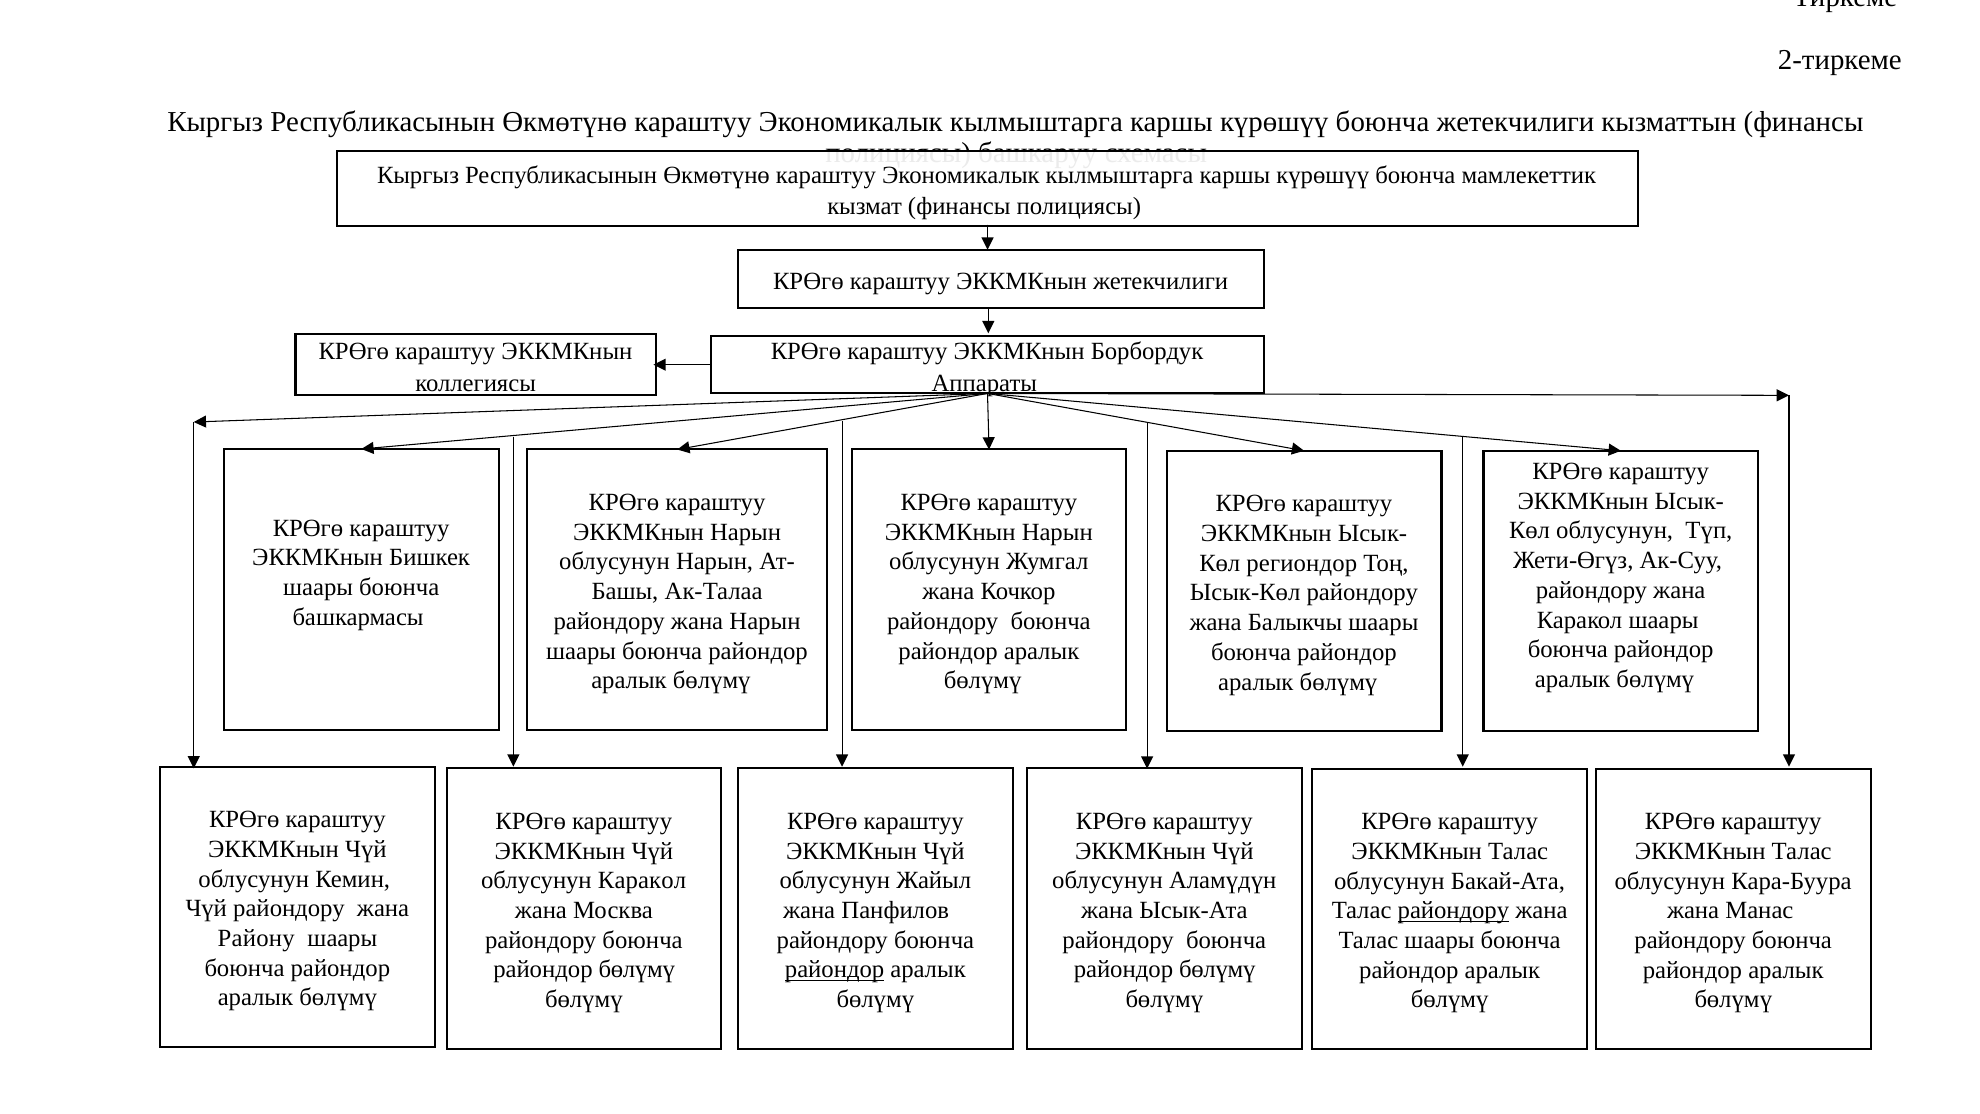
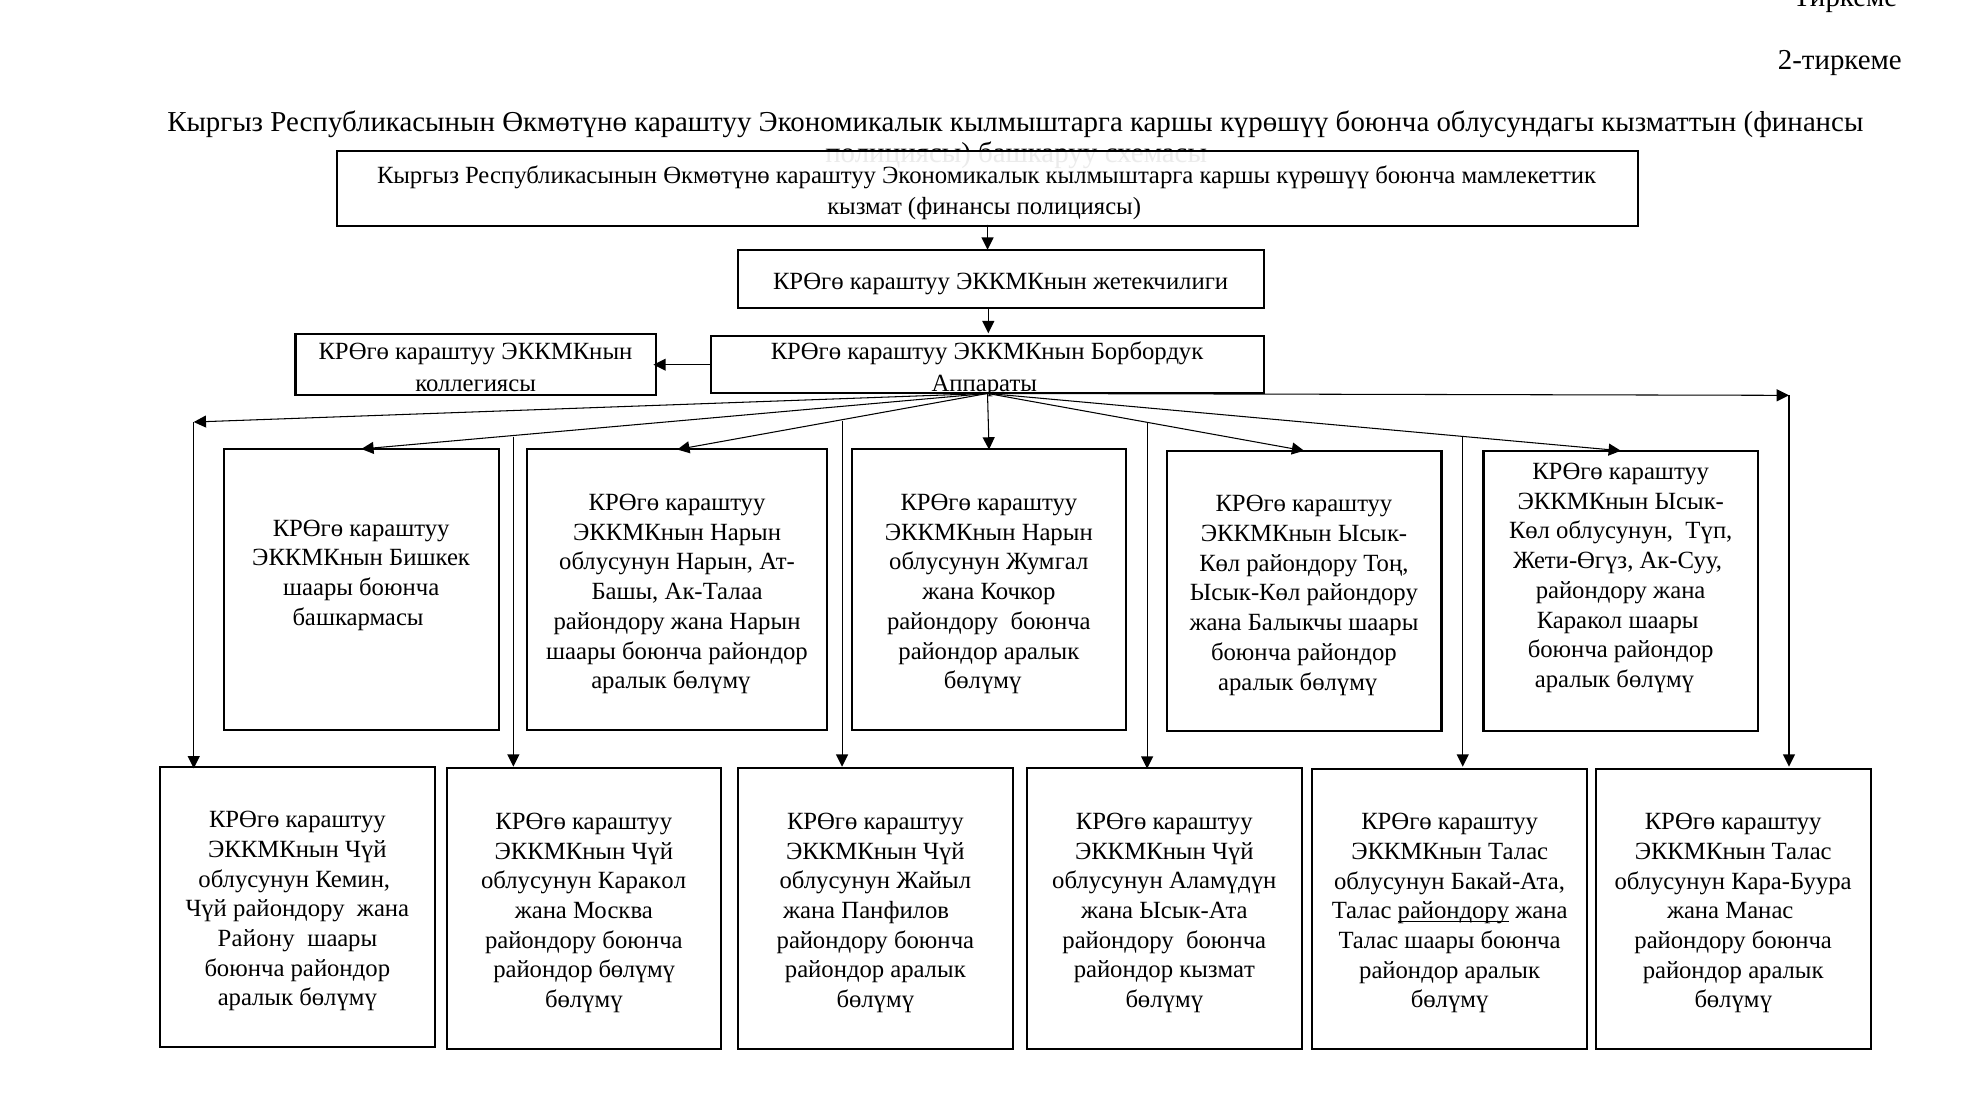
боюнча жетекчилиги: жетекчилиги -> облусундагы (1515, 122)
Көл региондор: региондор -> райондору (1302, 563)
райондор underline: present -> none (835, 970)
бөлүмү: бөлүмү -> кызмат (1217, 970)
